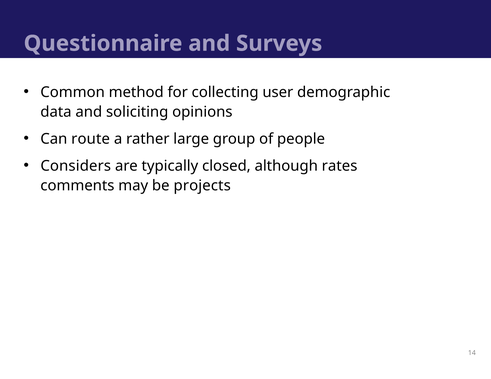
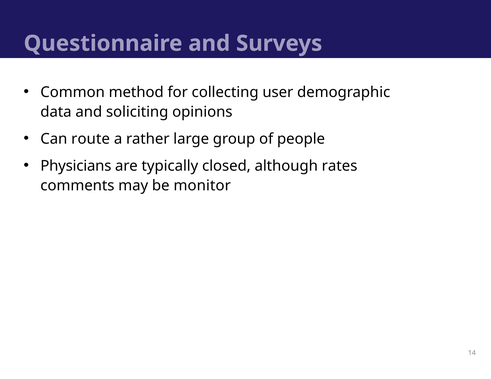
Considers: Considers -> Physicians (76, 166)
projects: projects -> monitor (202, 186)
